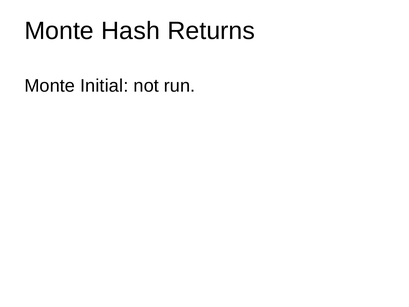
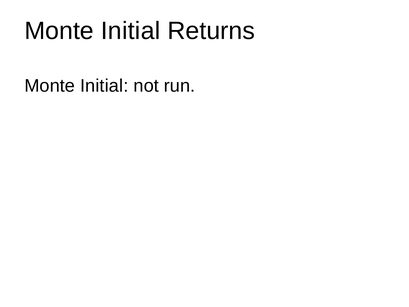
Hash: Hash -> Initial (131, 31)
